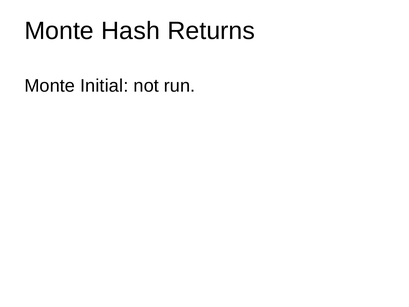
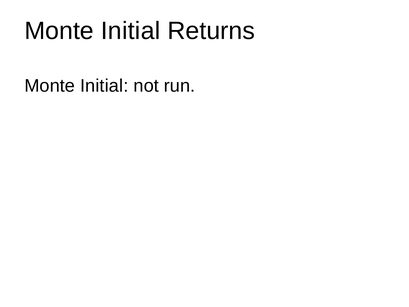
Hash: Hash -> Initial (131, 31)
